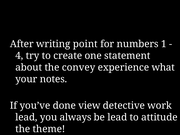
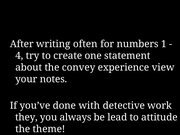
point: point -> often (85, 44)
what: what -> view (163, 67)
view: view -> with (89, 106)
lead: lead -> they (26, 117)
